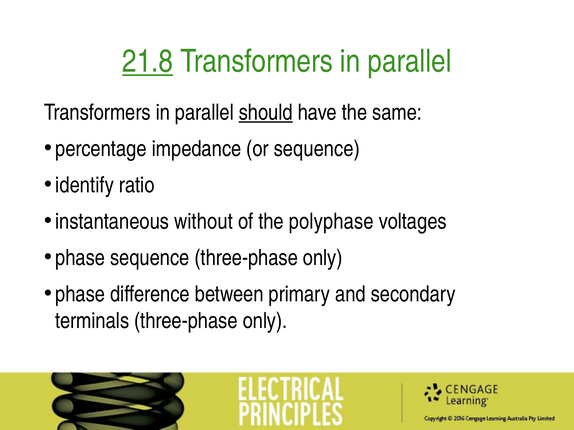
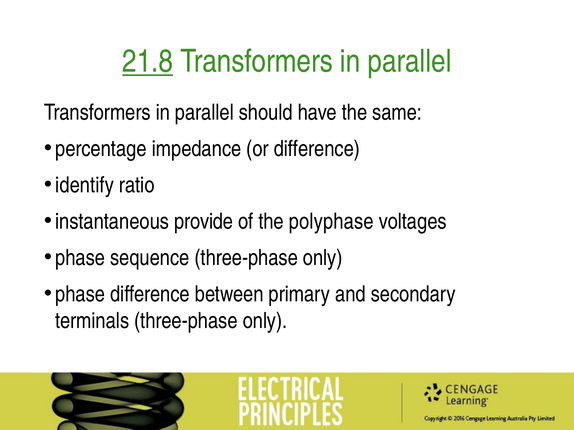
should underline: present -> none (266, 113)
or sequence: sequence -> difference (317, 149)
without: without -> provide (204, 222)
